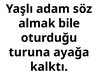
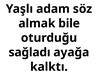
turuna: turuna -> sağladı (30, 52)
